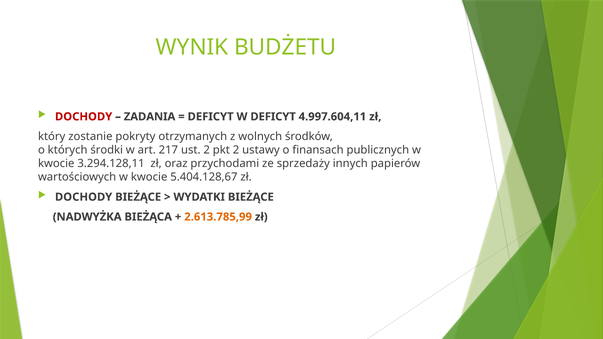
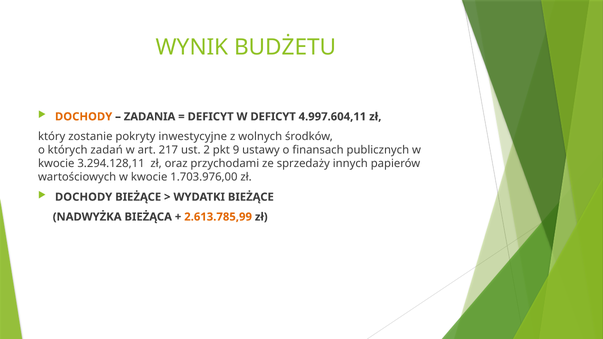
DOCHODY colour: red -> orange (84, 117)
otrzymanych: otrzymanych -> inwestycyjne (193, 137)
środki: środki -> zadań (107, 150)
pkt 2: 2 -> 9 (236, 150)
5.404.128,67: 5.404.128,67 -> 1.703.976,00 (204, 177)
